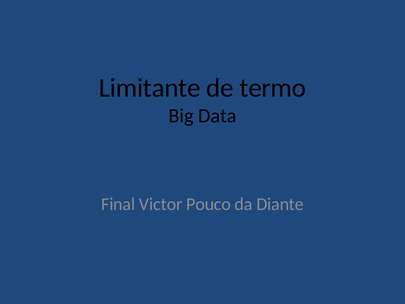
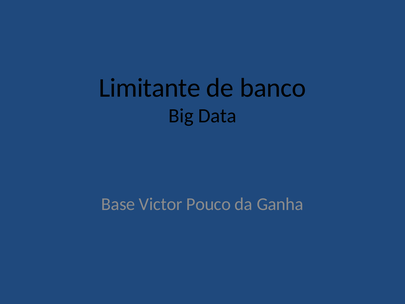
termo: termo -> banco (273, 88)
Final: Final -> Base (118, 204)
Diante: Diante -> Ganha (280, 204)
